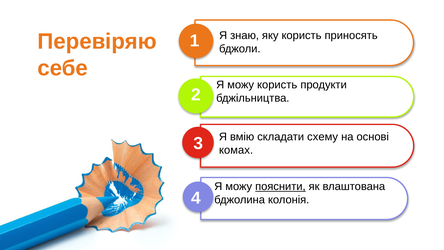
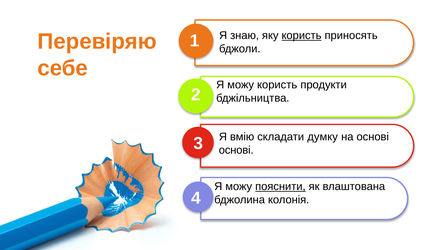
користь underline: none -> present (302, 35)
схему: схему -> думку (323, 137)
комах: комах -> основі (236, 150)
